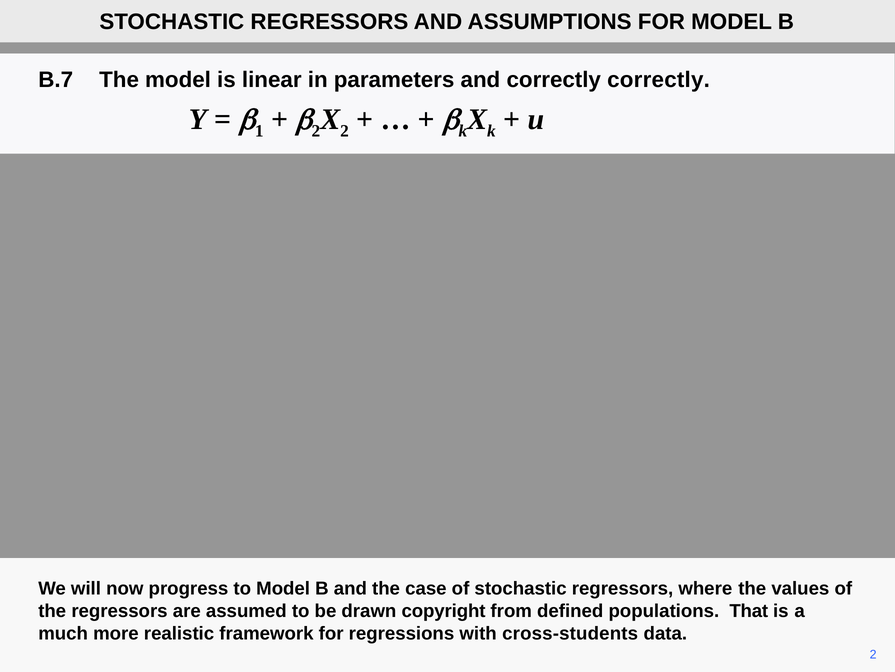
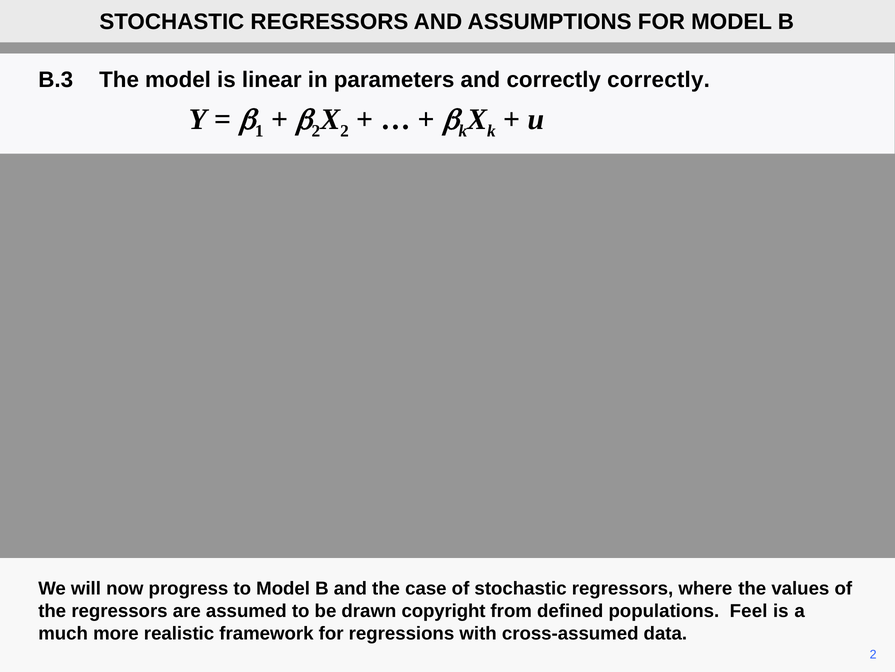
B.7: B.7 -> B.3 (56, 80)
That: That -> Feel (749, 610)
cross-students: cross-students -> cross-assumed (570, 633)
